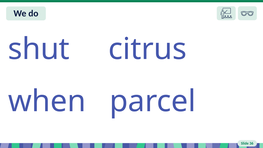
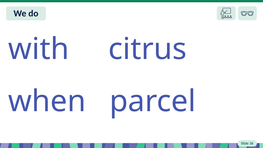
shut: shut -> with (39, 49)
